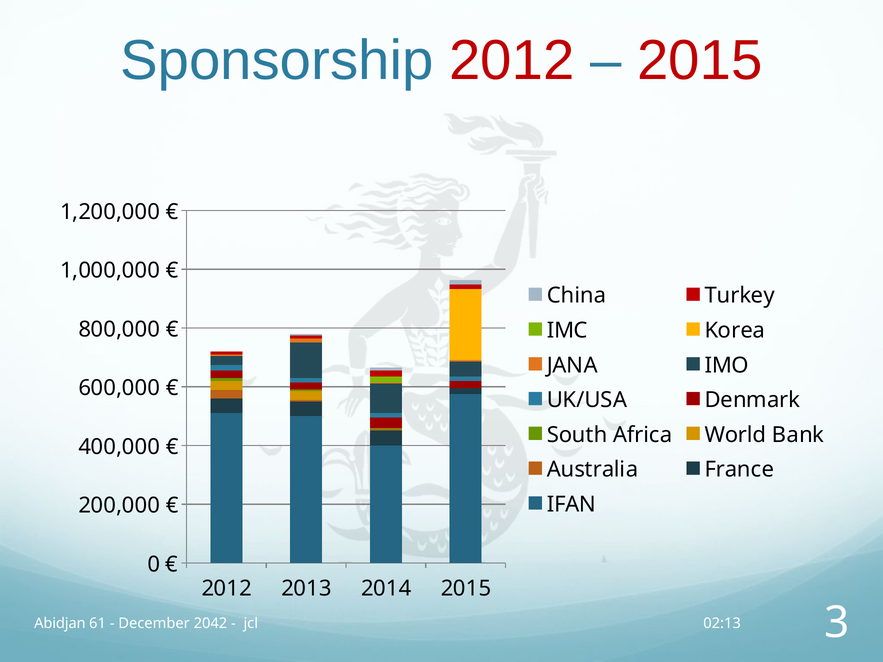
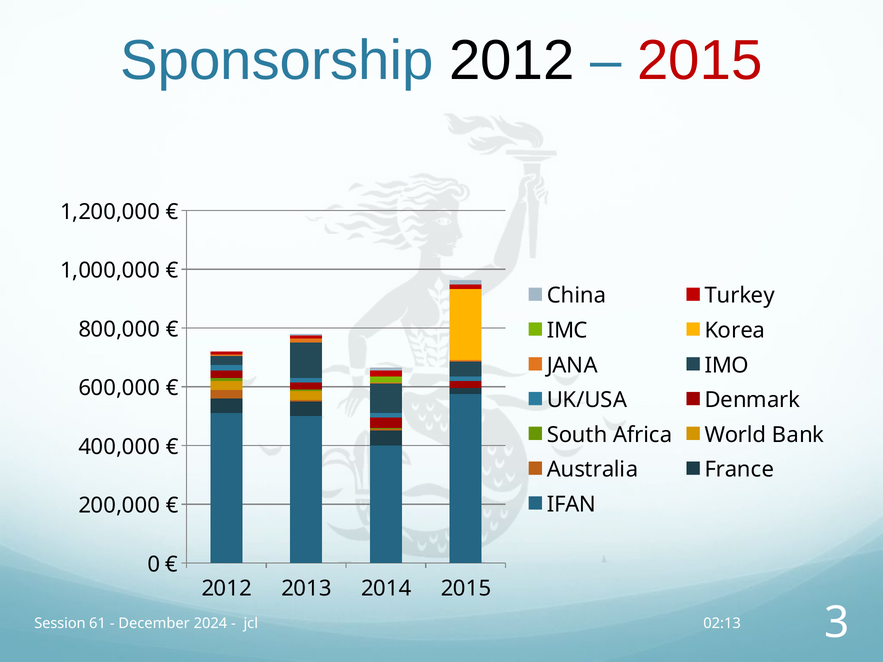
2012 colour: red -> black (512, 60)
Abidjan: Abidjan -> Session (60, 623)
2042: 2042 -> 2024 (210, 623)
